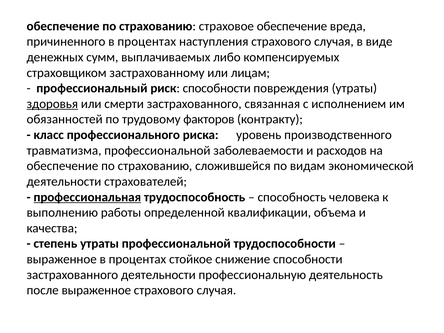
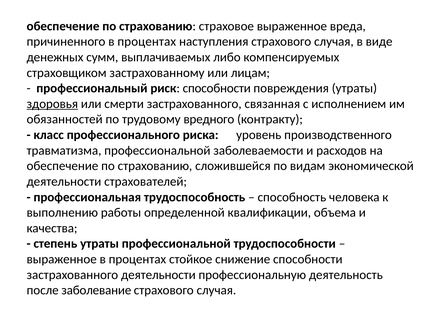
страховое обеспечение: обеспечение -> выраженное (292, 26)
факторов: факторов -> вредного (209, 119)
профессиональная underline: present -> none (87, 197)
после выраженное: выраженное -> заболевание (96, 290)
